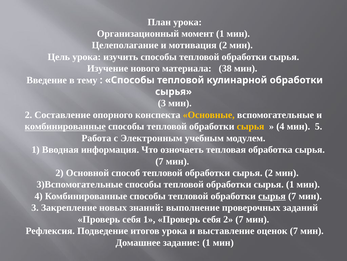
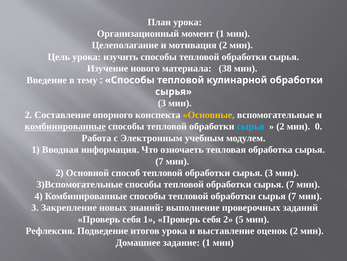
сырья colour: yellow -> light blue (251, 126)
4: 4 -> 2 (280, 126)
5: 5 -> 0 (319, 126)
тепловой обработки сырья 2: 2 -> 3 (269, 172)
1: 1 -> 7 (290, 184)
сырья underline: present -> none (272, 196)
2 7: 7 -> 5 (239, 219)
оценок 7: 7 -> 2 (294, 230)
